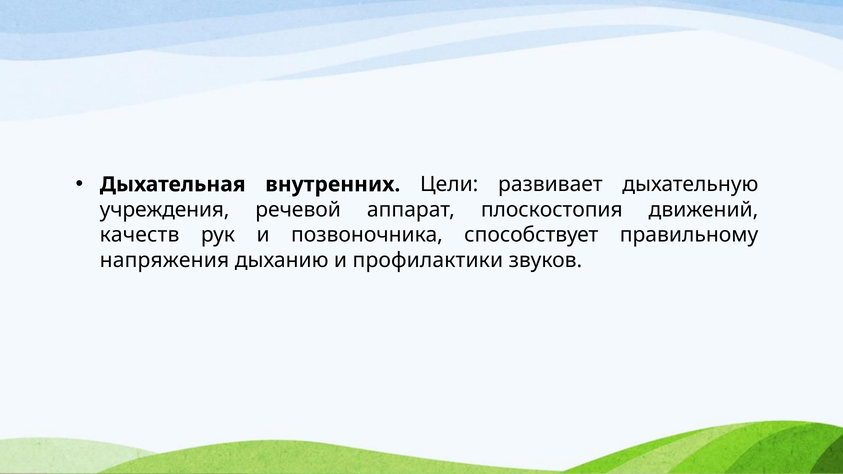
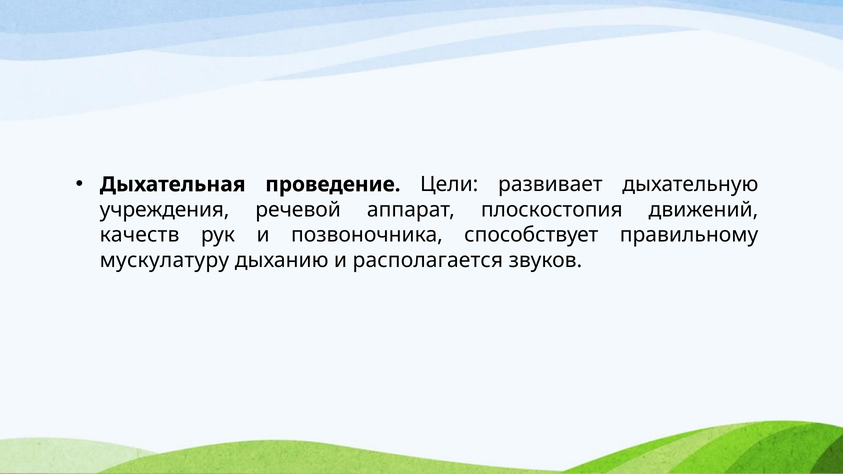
внутренних: внутренних -> проведение (333, 184)
напряжения: напряжения -> мускулатуру (164, 260)
профилактики: профилактики -> располагается (428, 260)
